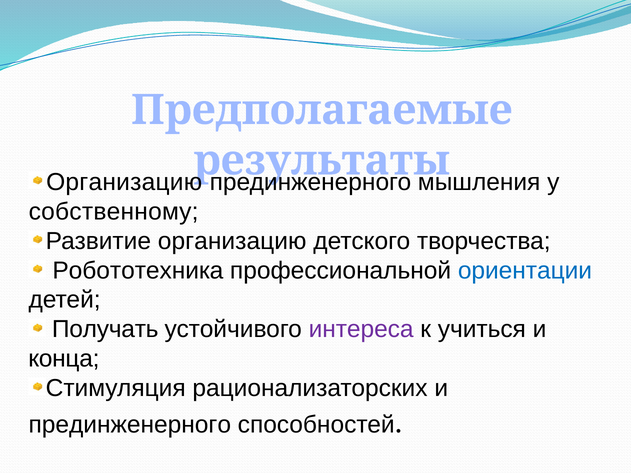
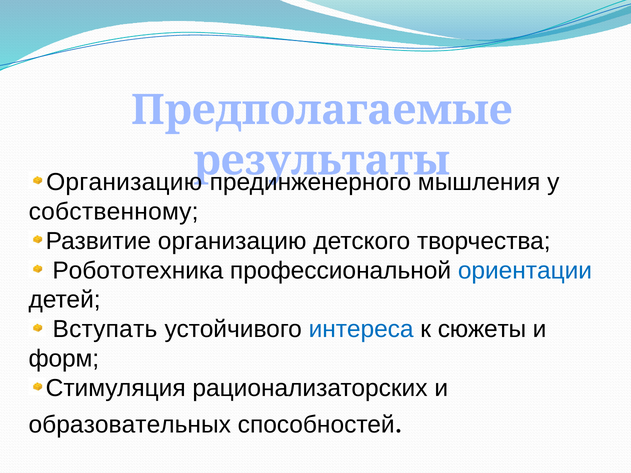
Получать: Получать -> Вступать (105, 330)
интереса colour: purple -> blue (361, 330)
учиться: учиться -> сюжеты (482, 330)
конца: конца -> форм (64, 359)
прединженерного: прединженерного -> образовательных (130, 425)
